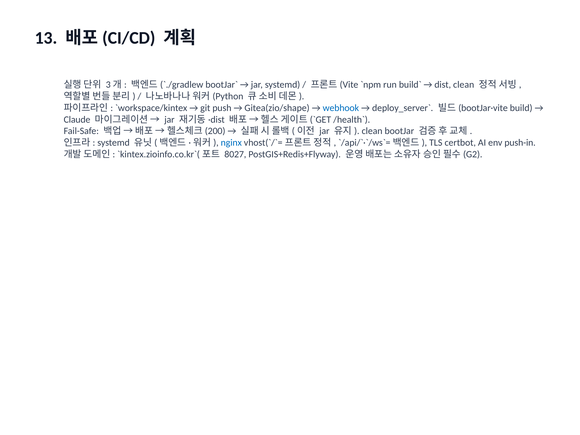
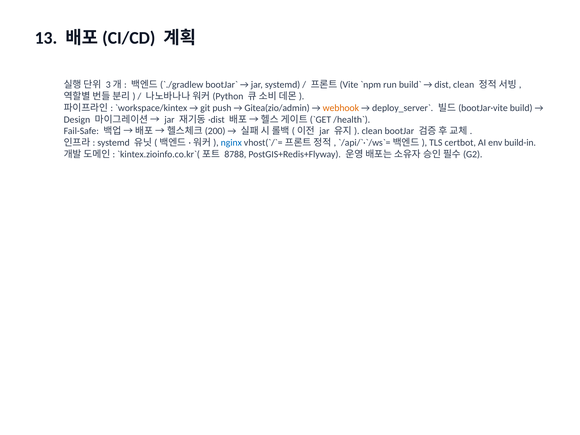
Gitea(zio/shape: Gitea(zio/shape -> Gitea(zio/admin (277, 108)
webhook colour: blue -> orange (341, 108)
Claude: Claude -> Design (77, 120)
push-in: push-in -> build-in (520, 143)
8027: 8027 -> 8788 (235, 154)
